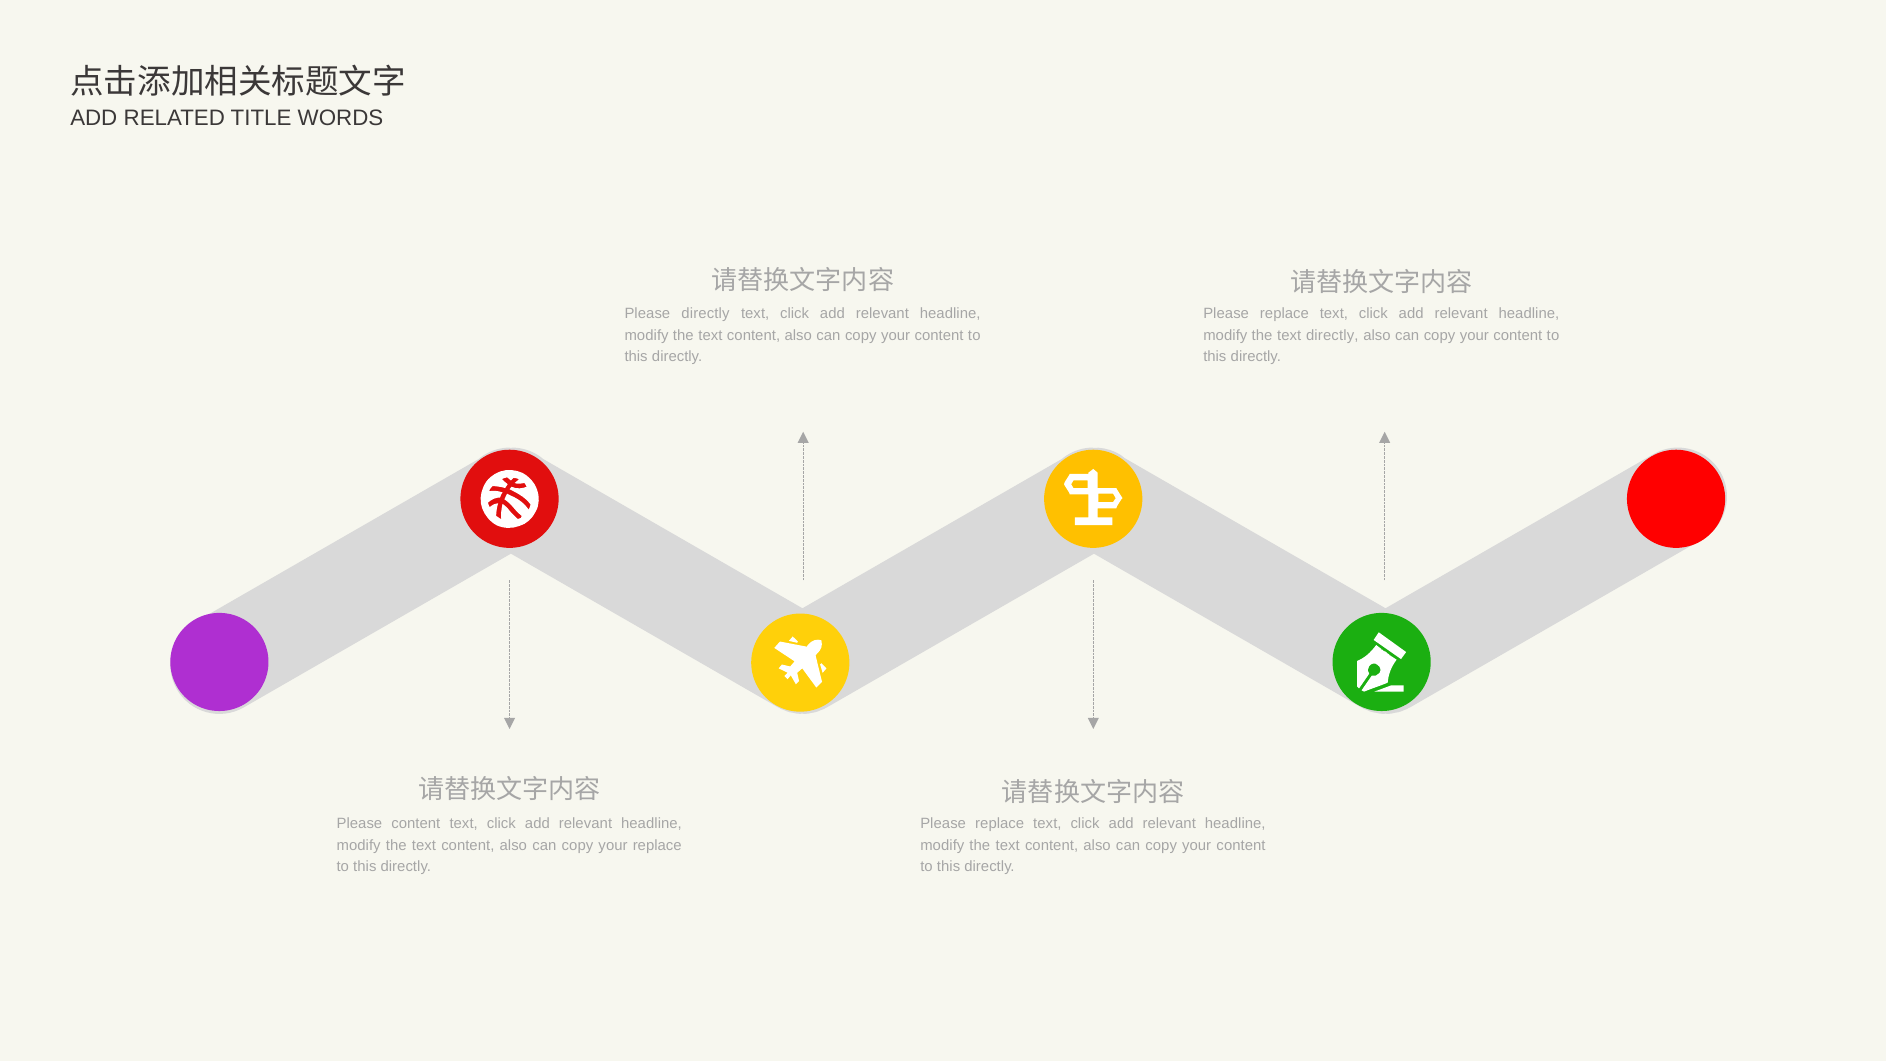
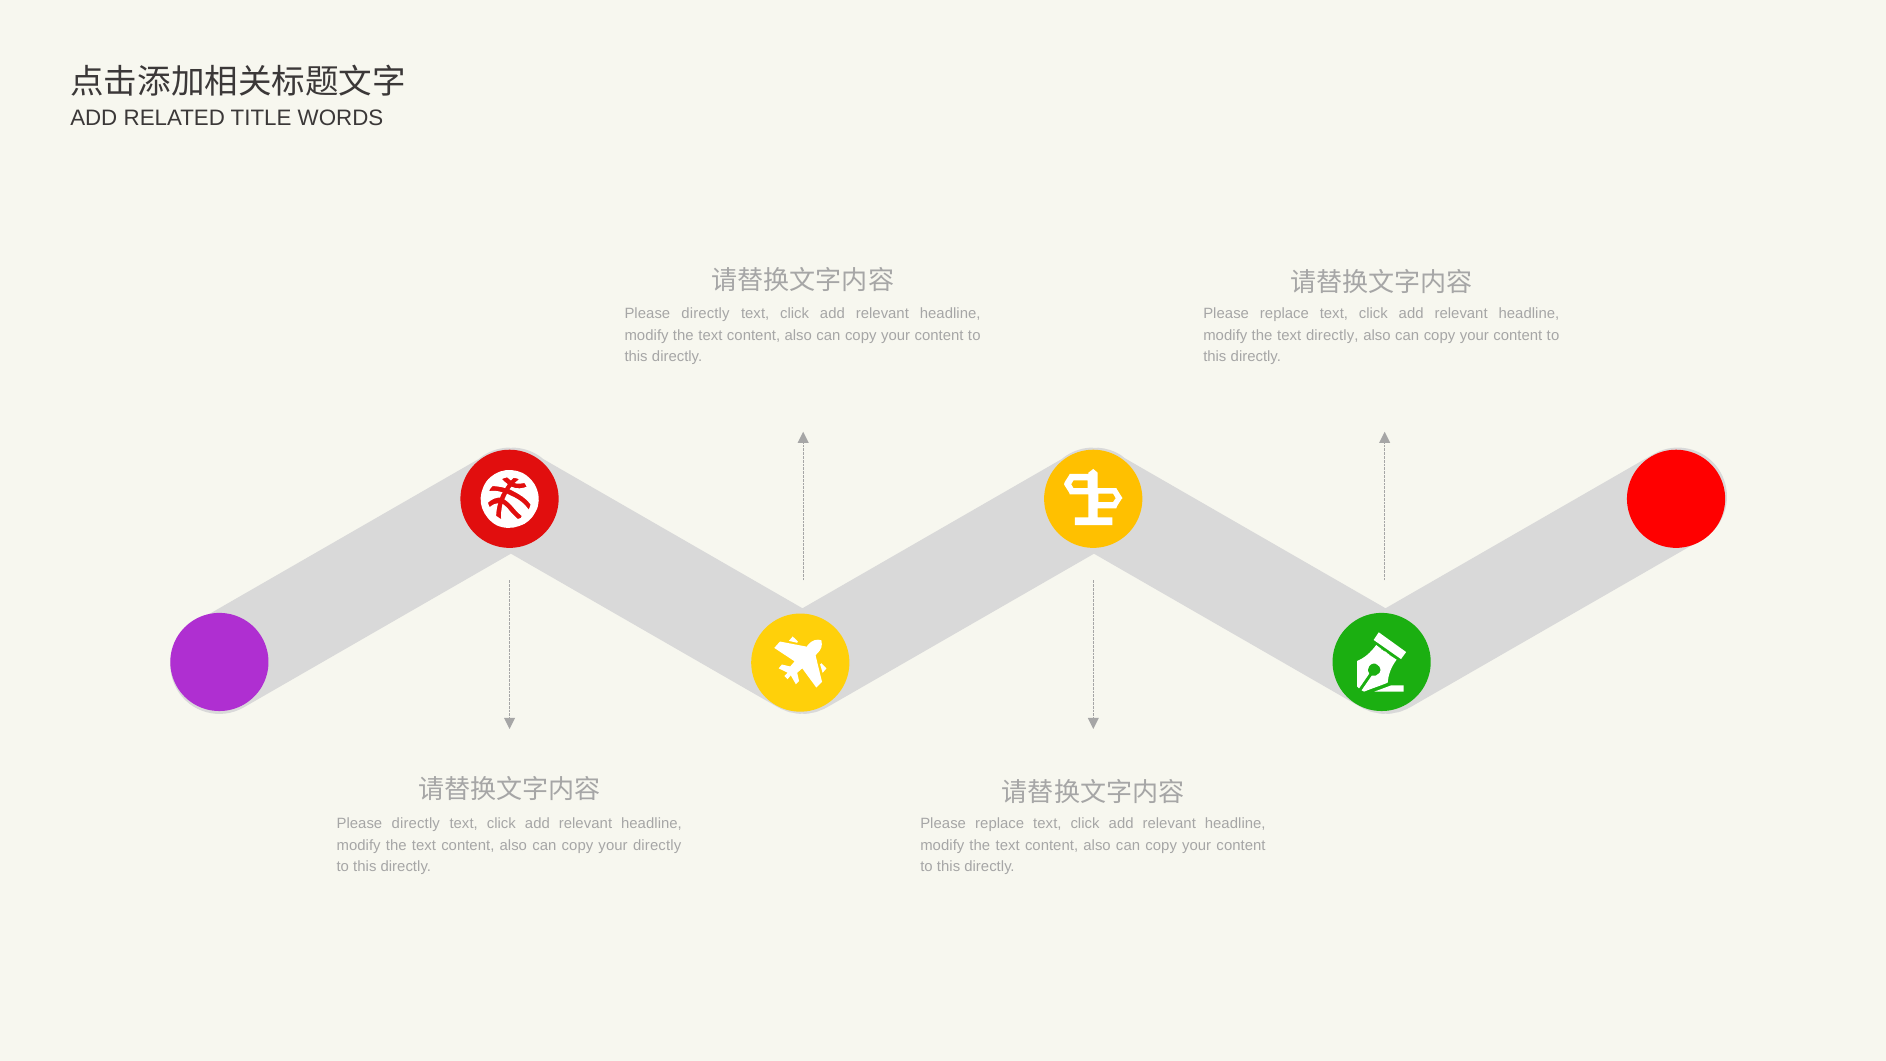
content: content -> directly (416, 824)
your replace: replace -> directly (657, 845)
